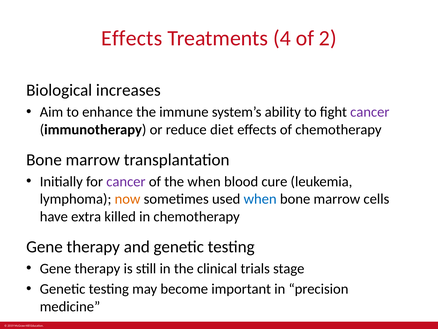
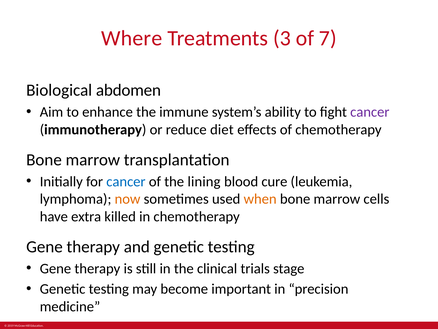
Effects: Effects -> Where (132, 38)
4: 4 -> 3 (282, 38)
2: 2 -> 7 (328, 38)
increases: increases -> abdomen (128, 90)
cancer colour: purple -> blue (126, 181)
the when: when -> lining (204, 181)
when colour: blue -> orange (260, 199)
